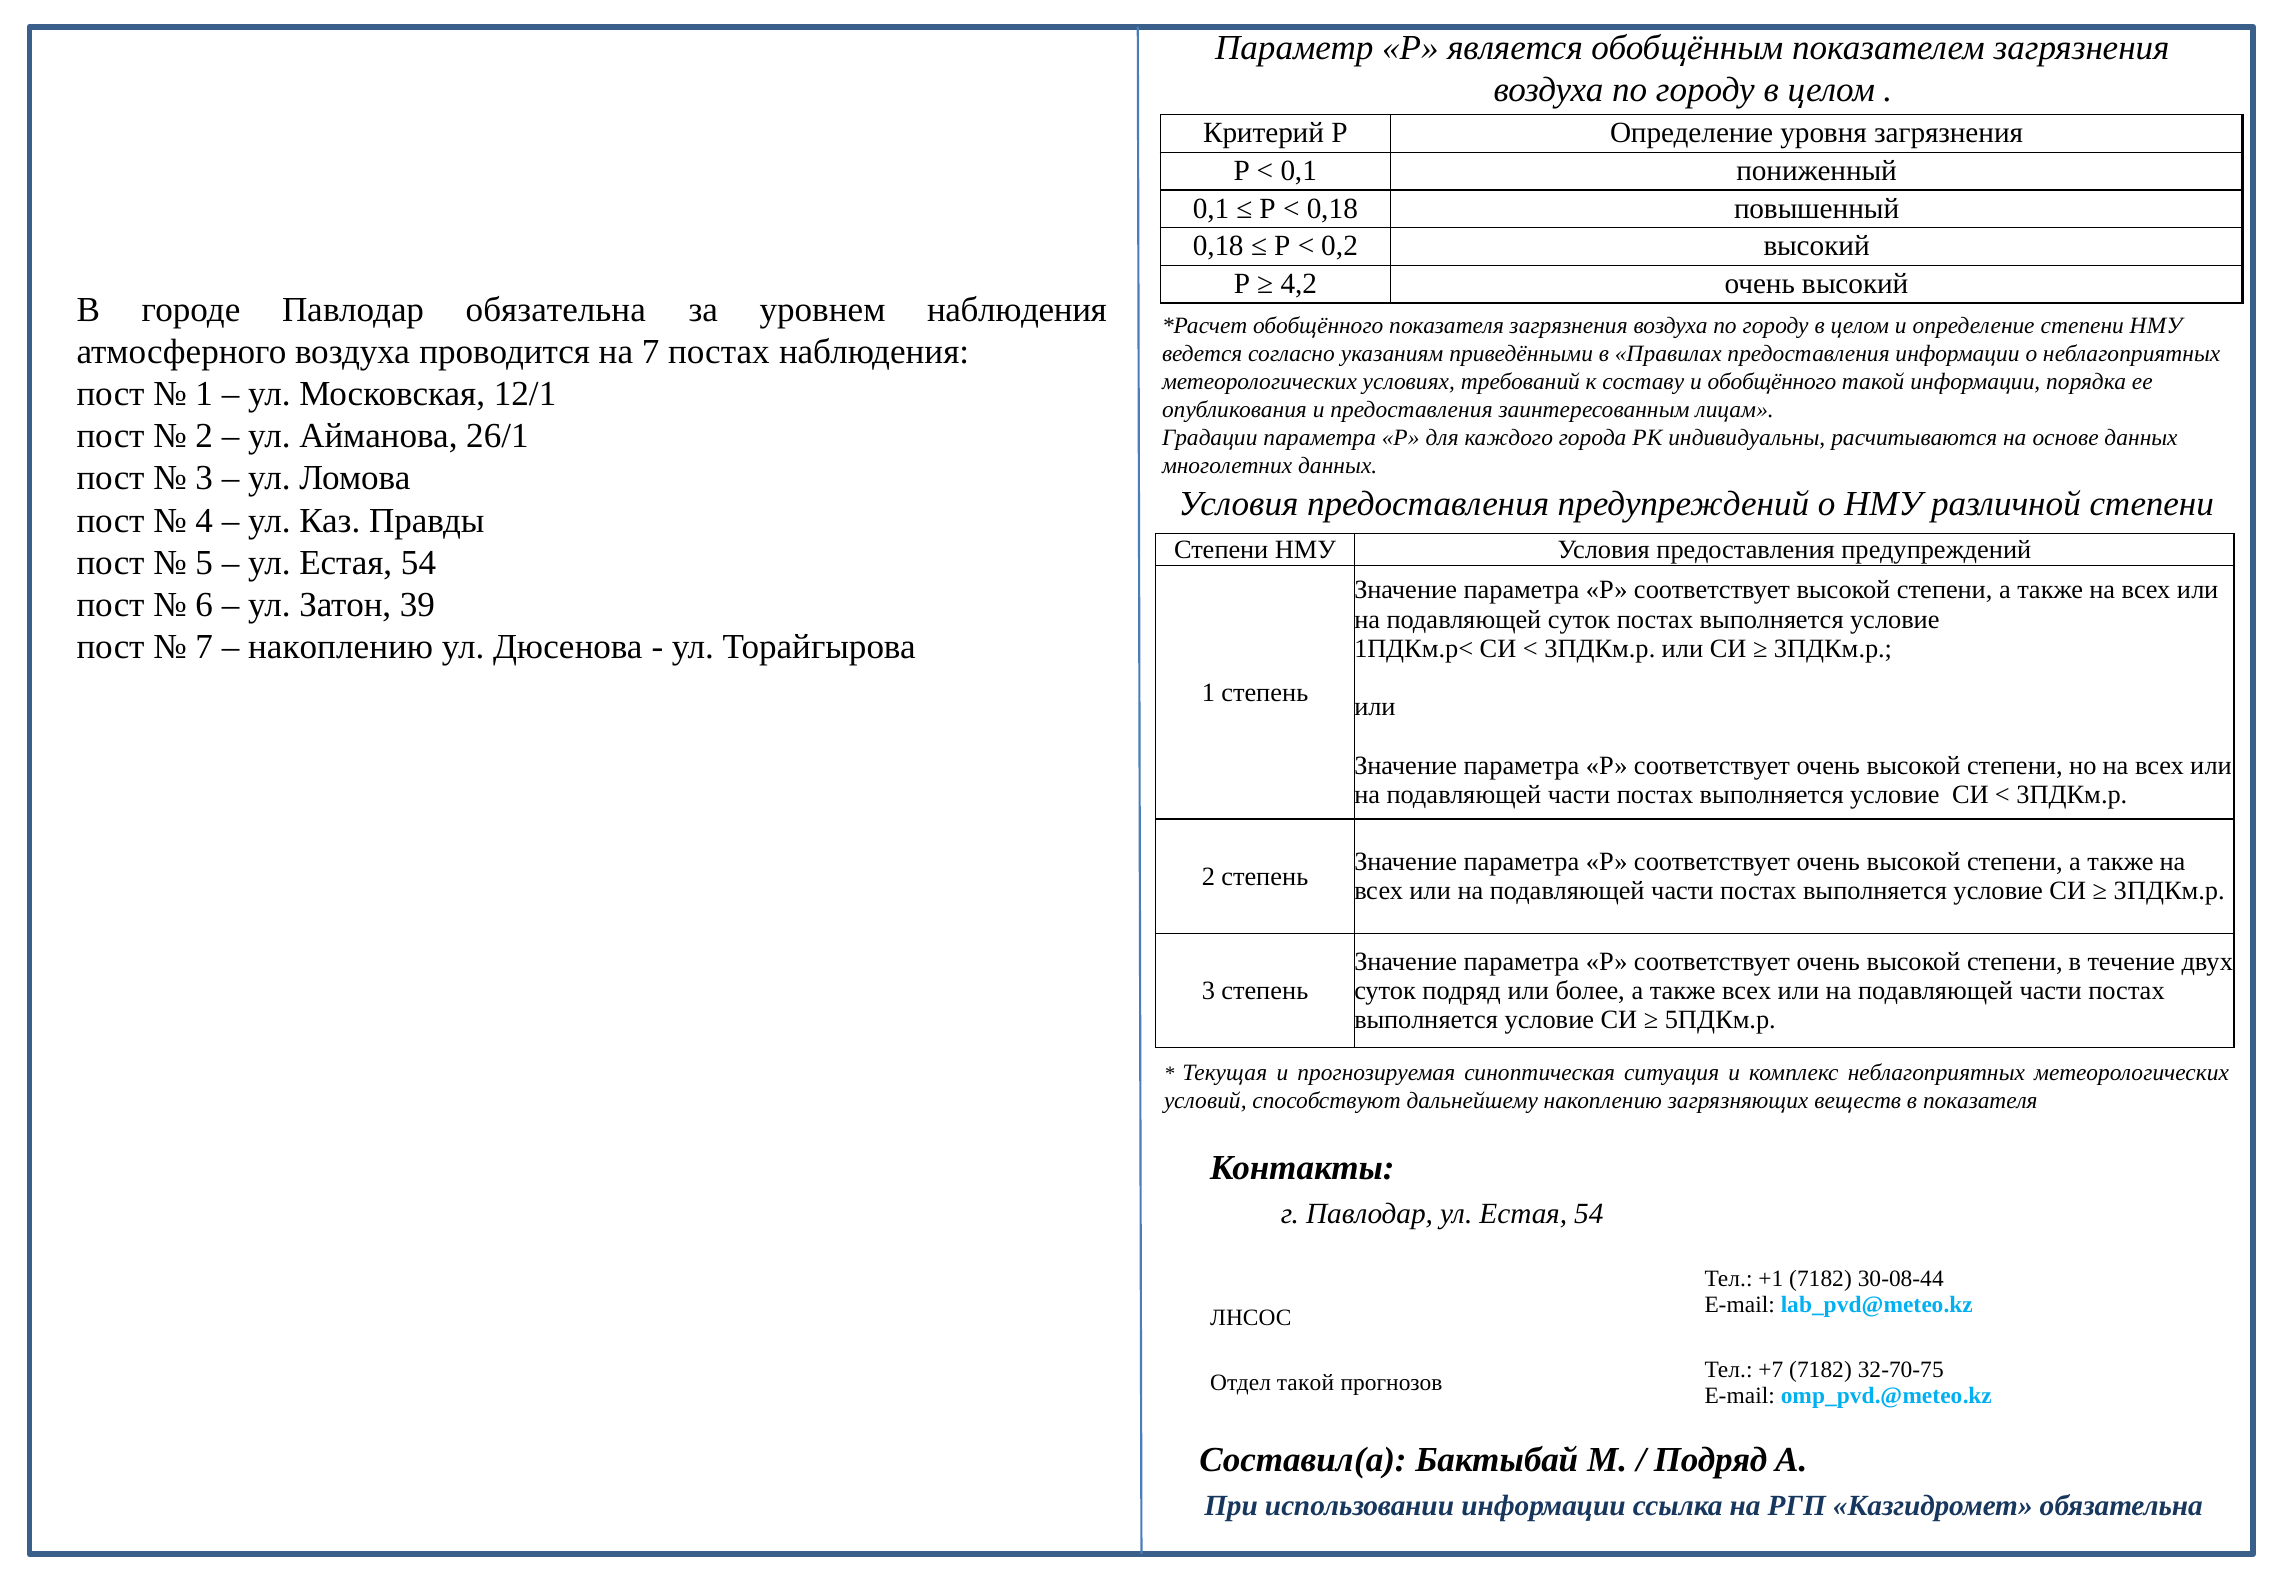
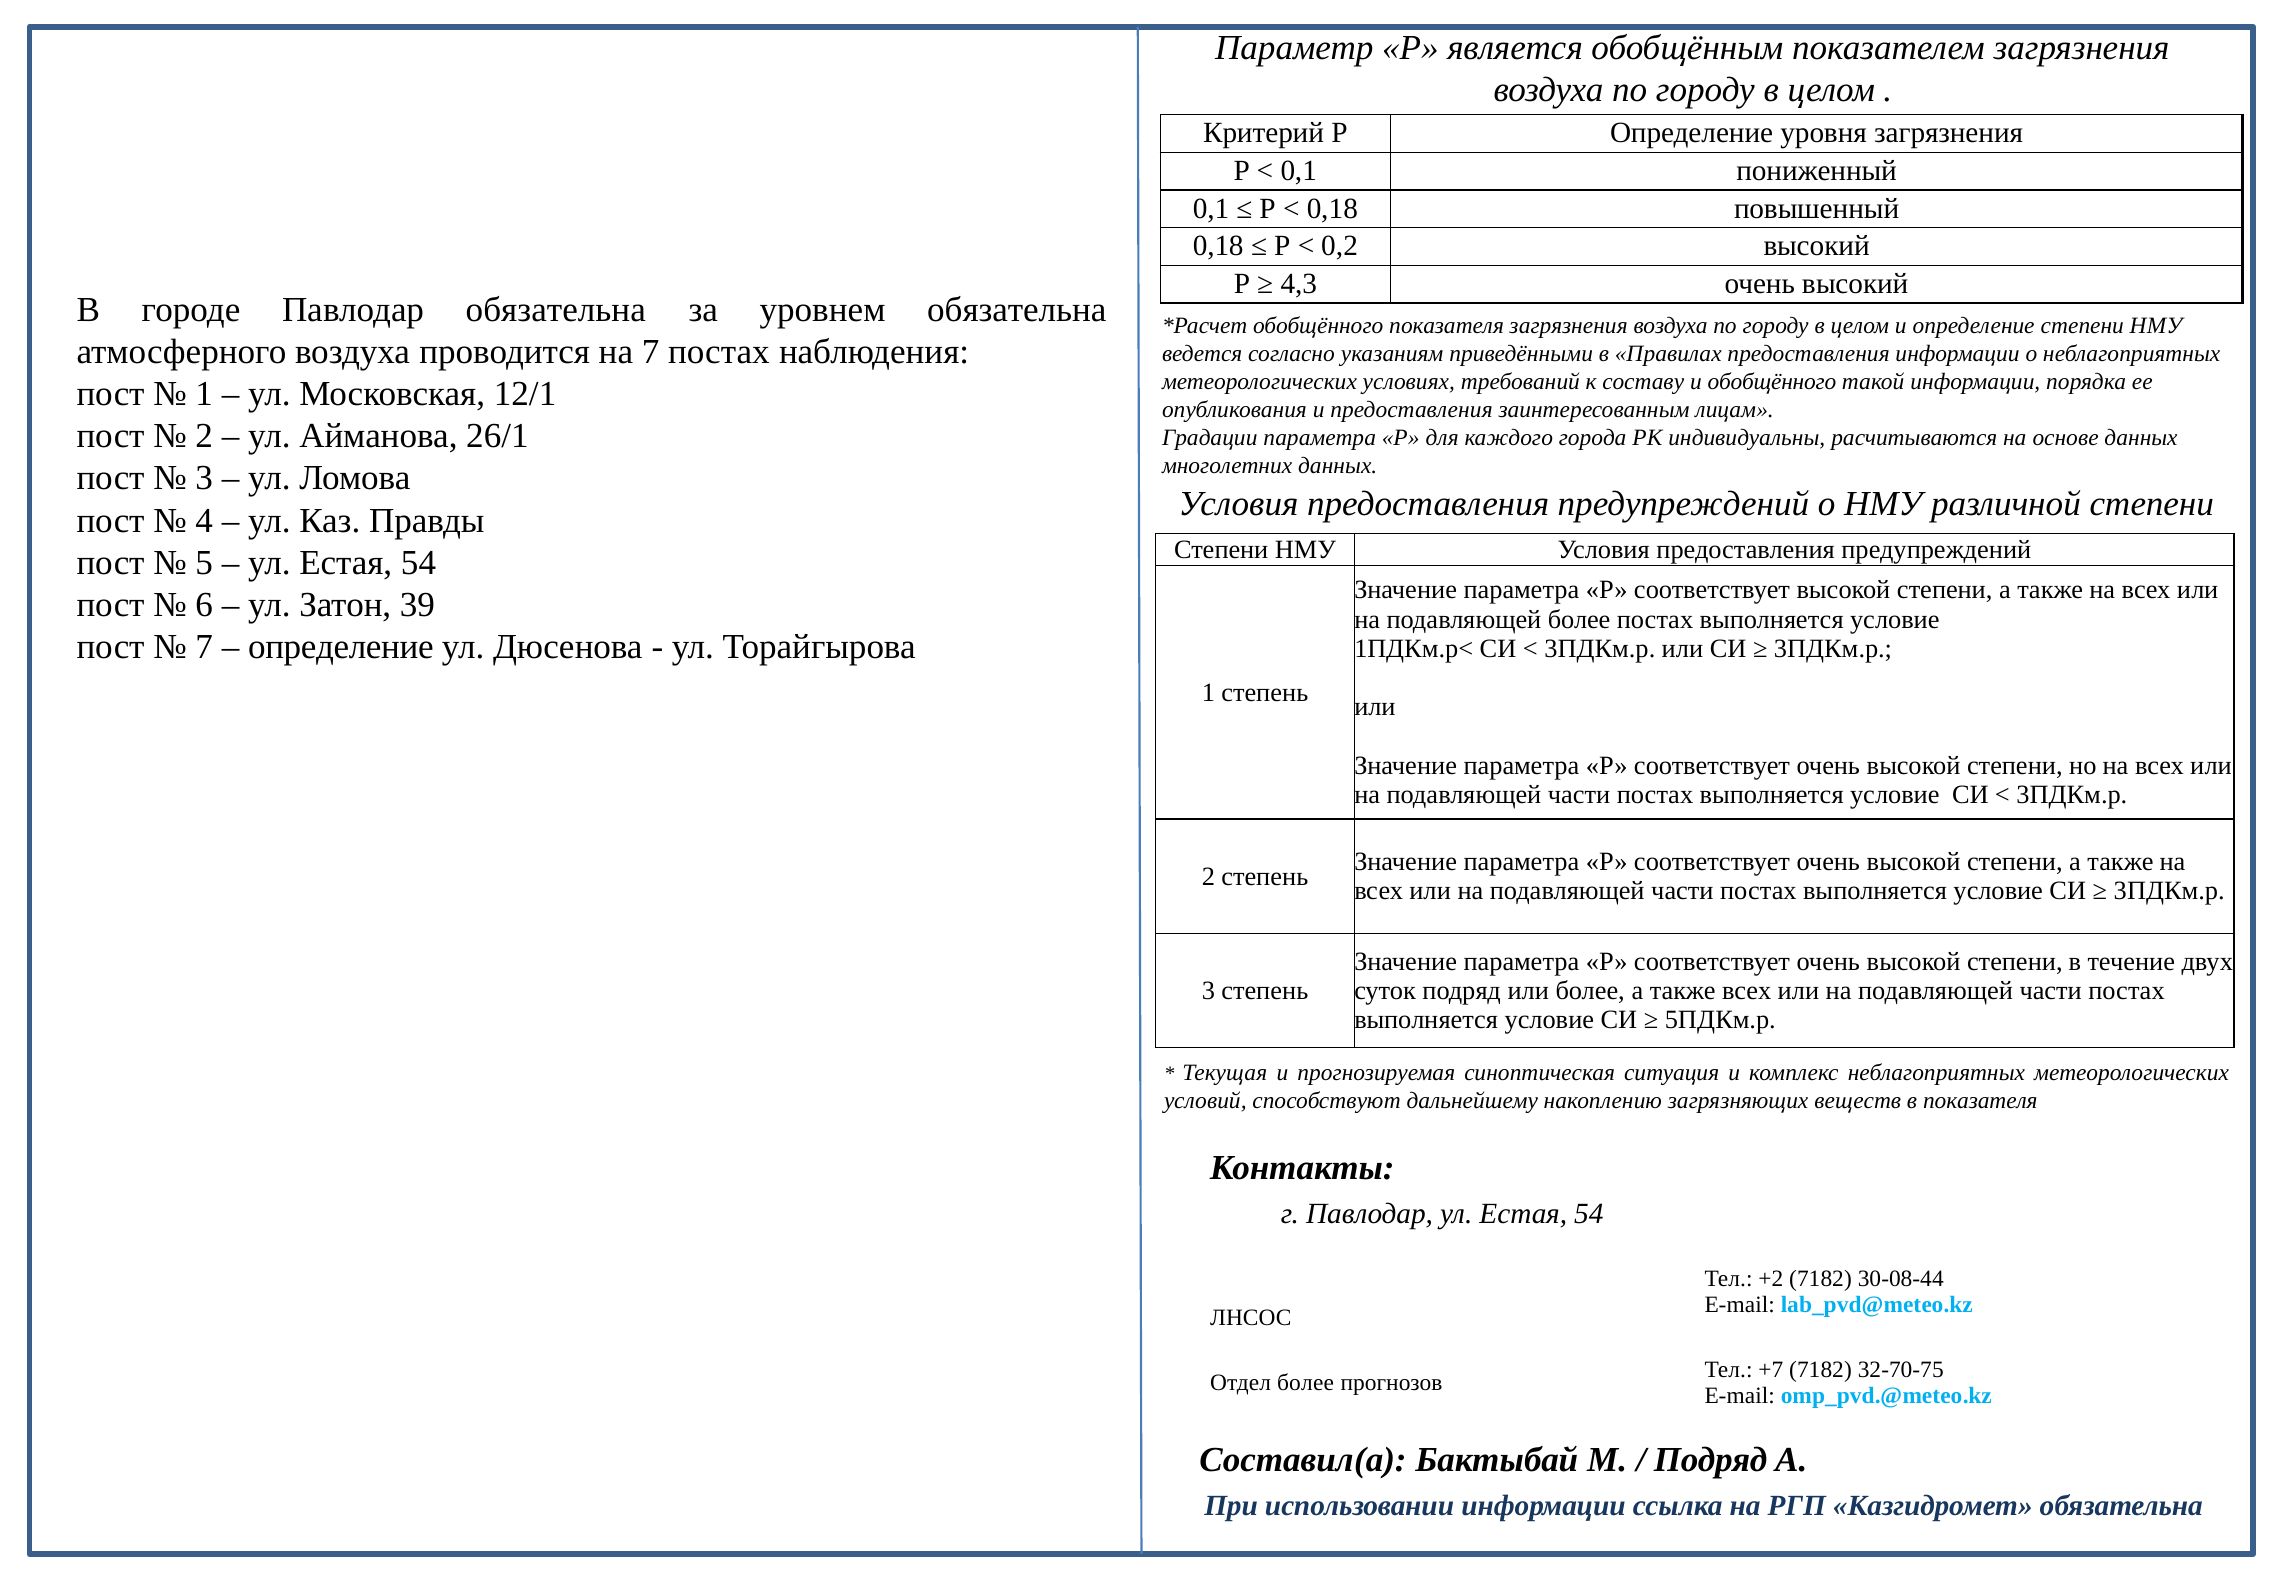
4,2: 4,2 -> 4,3 (1299, 284)
уровнем наблюдения: наблюдения -> обязательна (1017, 310)
подавляющей суток: суток -> более (1579, 619)
накоплению: накоплению -> определение (341, 647)
+1: +1 -> +2 (1771, 1278)
Отдел такой: такой -> более (1306, 1382)
